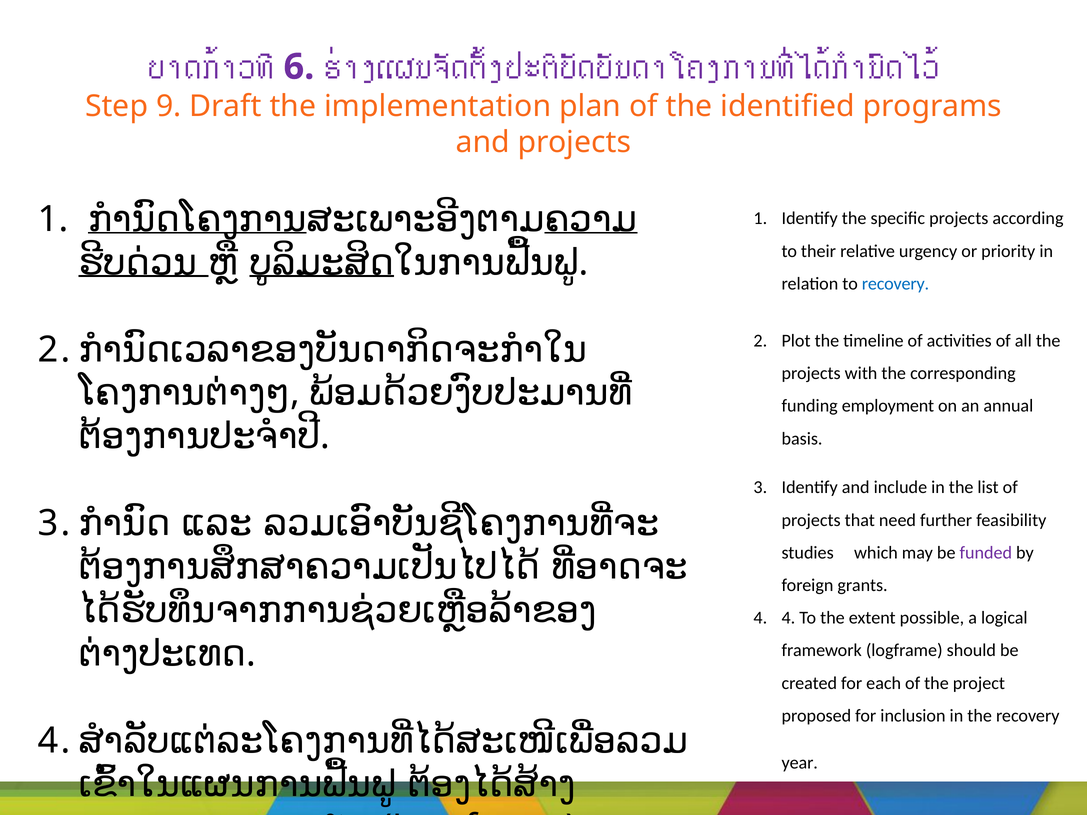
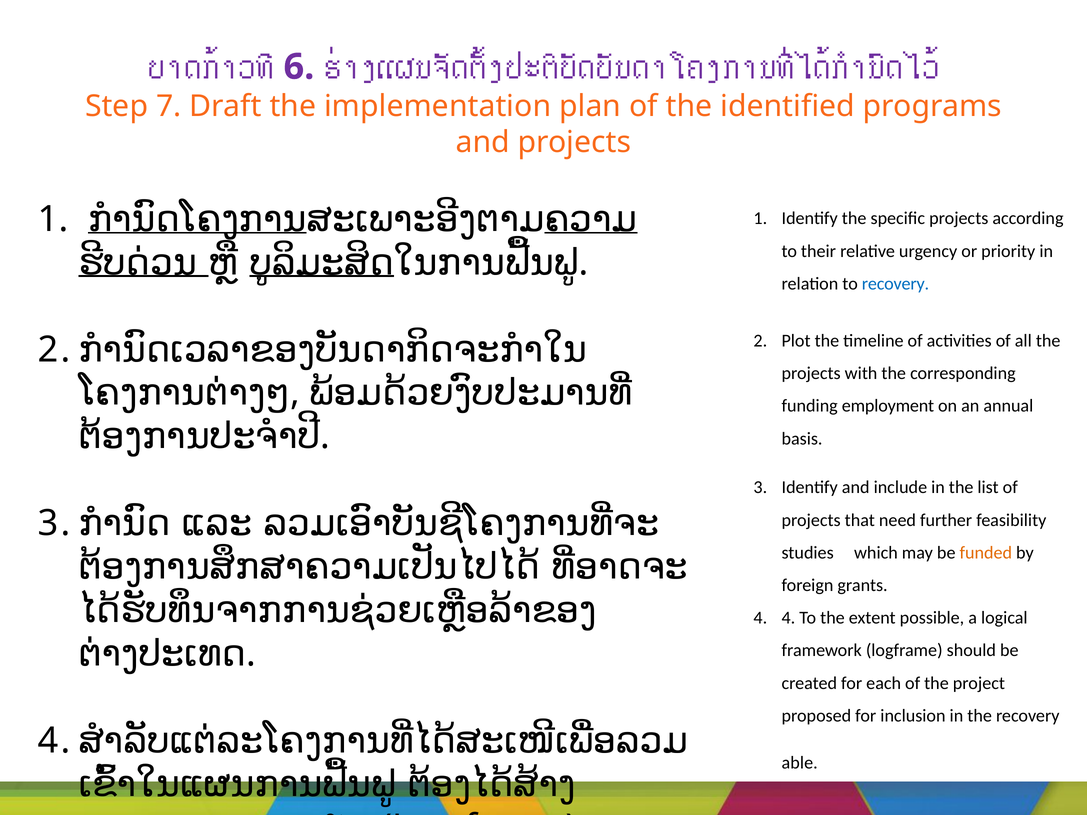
9: 9 -> 7 (169, 106)
funded colour: purple -> orange (986, 553)
year: year -> able (800, 763)
